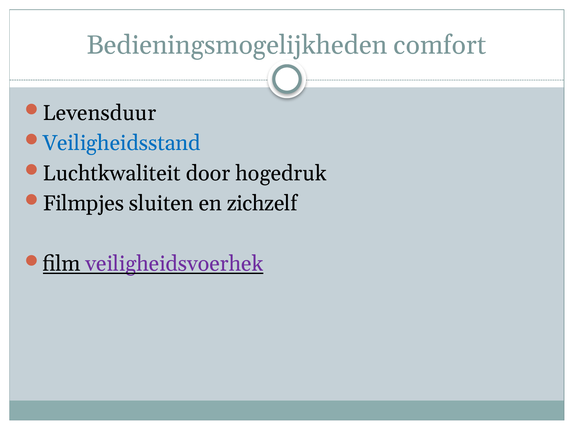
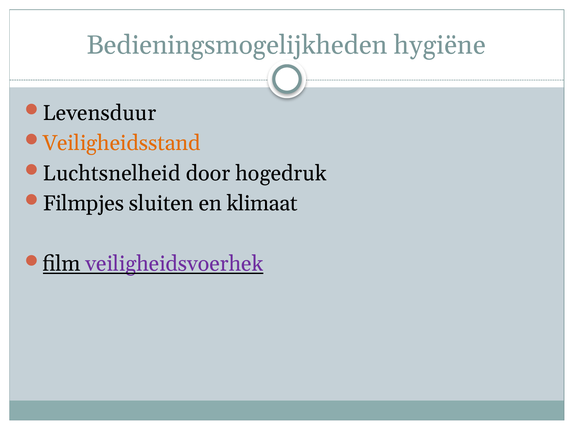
comfort: comfort -> hygiëne (440, 45)
Veiligheidsstand colour: blue -> orange (122, 143)
Luchtkwaliteit: Luchtkwaliteit -> Luchtsnelheid (112, 173)
zichzelf: zichzelf -> klimaat (262, 204)
